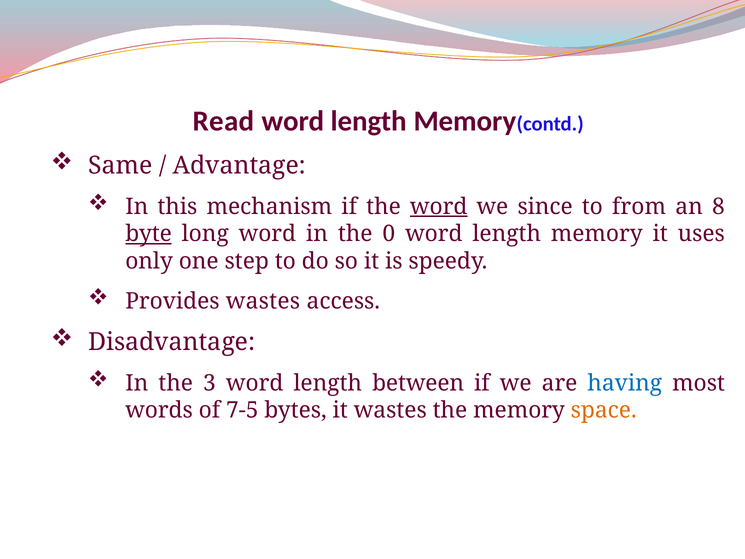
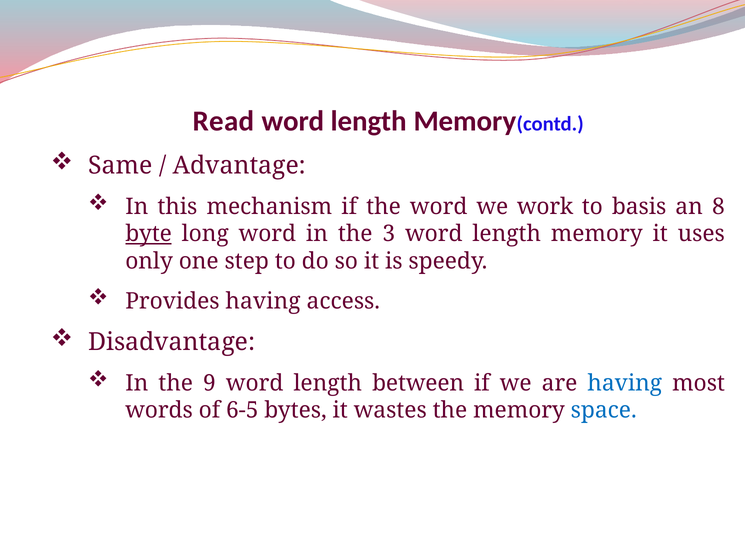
word underline: present -> none (439, 207)
since: since -> work (545, 207)
from: from -> basis (639, 207)
0: 0 -> 3 (389, 234)
Provides wastes: wastes -> having (263, 301)
3: 3 -> 9 (209, 383)
7-5: 7-5 -> 6-5 (242, 410)
space colour: orange -> blue (604, 410)
